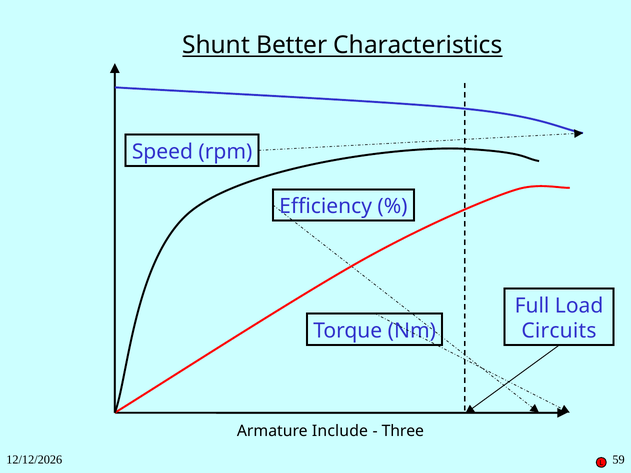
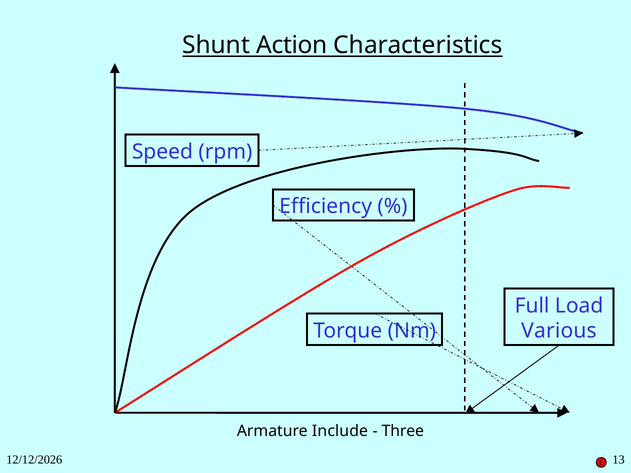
Better: Better -> Action (292, 45)
Circuits: Circuits -> Various (559, 331)
59: 59 -> 13 (619, 460)
